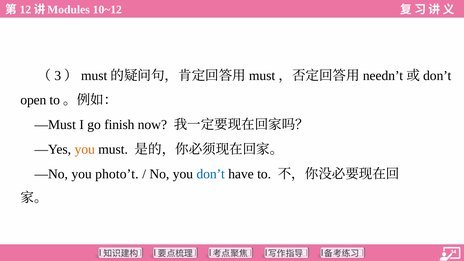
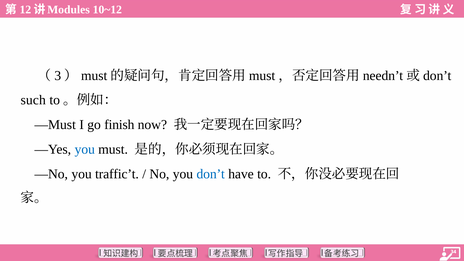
open: open -> such (33, 100)
you colour: orange -> blue (85, 149)
photo’t: photo’t -> traffic’t (117, 174)
